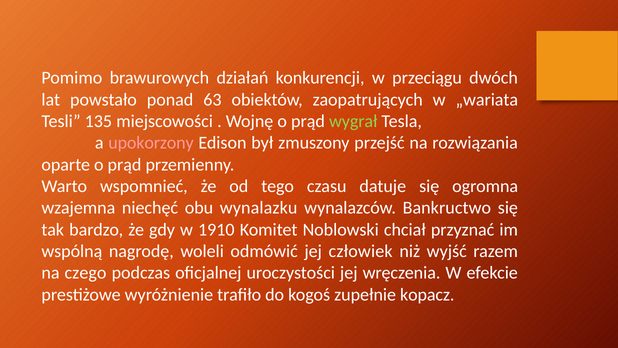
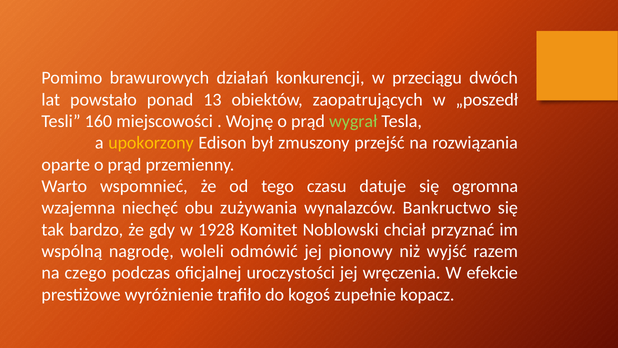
63: 63 -> 13 (212, 100)
„wariata: „wariata -> „poszedł (487, 100)
135: 135 -> 160 (98, 121)
upokorzony colour: pink -> yellow (151, 143)
wynalazku: wynalazku -> zużywania (259, 208)
1910: 1910 -> 1928 (216, 229)
człowiek: człowiek -> pionowy (361, 251)
